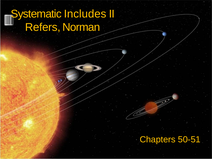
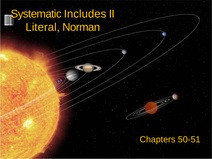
Refers: Refers -> Literal (43, 27)
